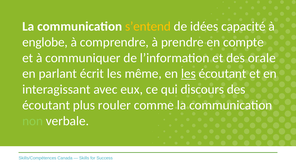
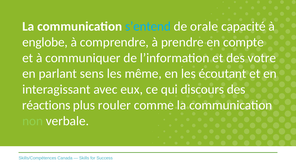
s’entend colour: yellow -> light blue (148, 27)
idées: idées -> orale (204, 27)
orale: orale -> votre (262, 58)
écrit: écrit -> sens (92, 74)
les underline: present -> none (188, 74)
écoutant: écoutant -> réactions (46, 105)
